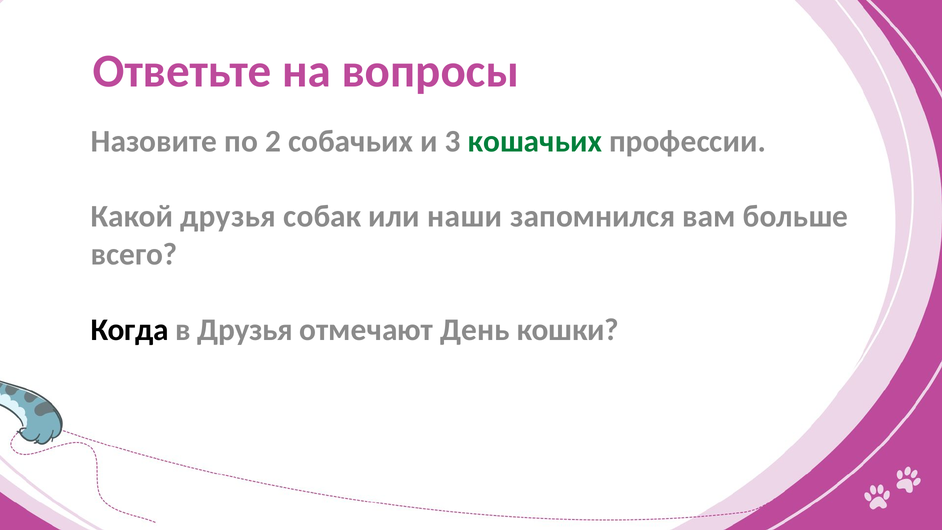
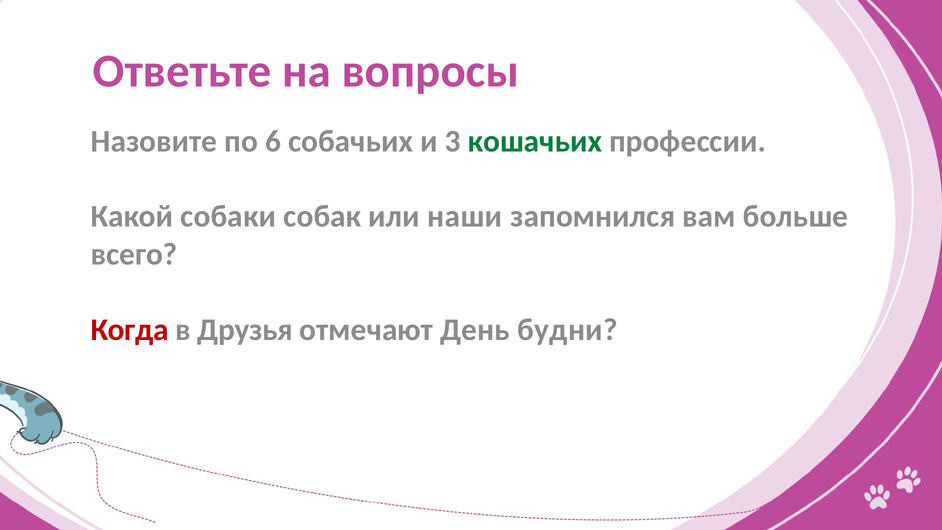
2: 2 -> 6 (273, 141)
Какой друзья: друзья -> собаки (228, 216)
Когда colour: black -> red (130, 330)
кошки: кошки -> будни (568, 330)
